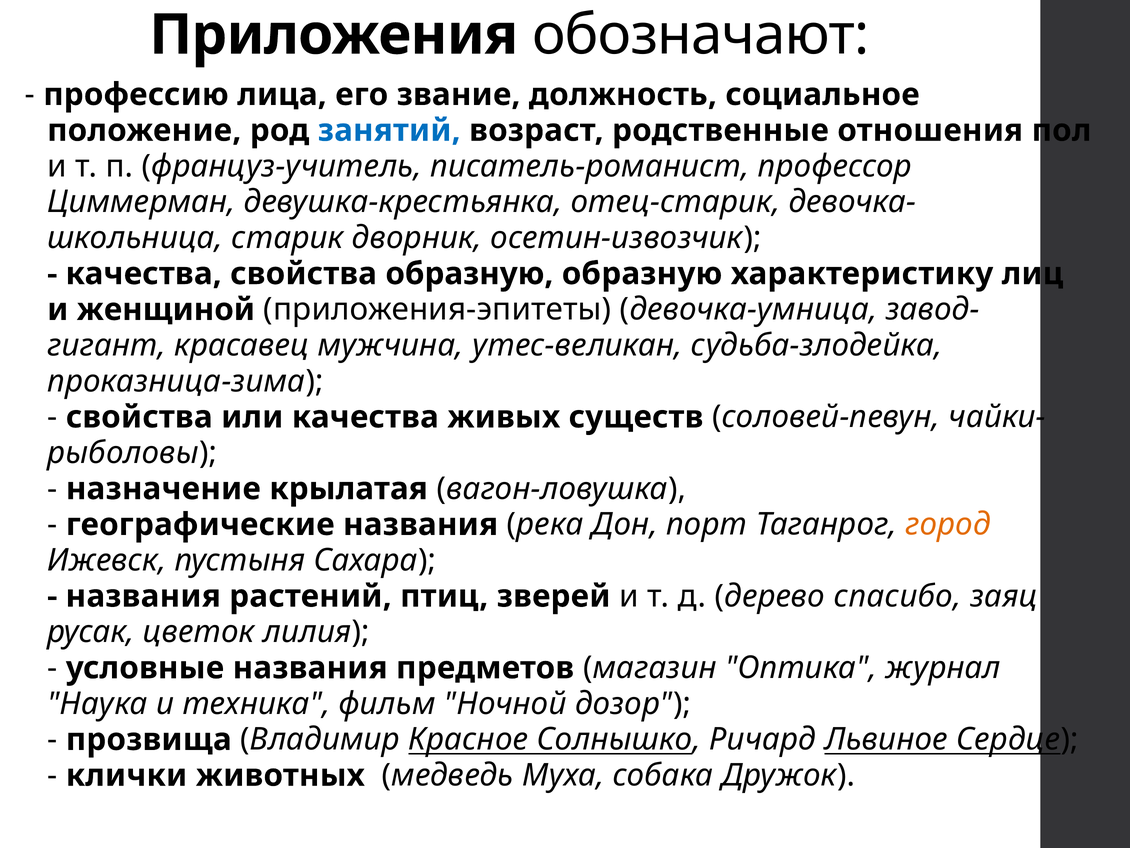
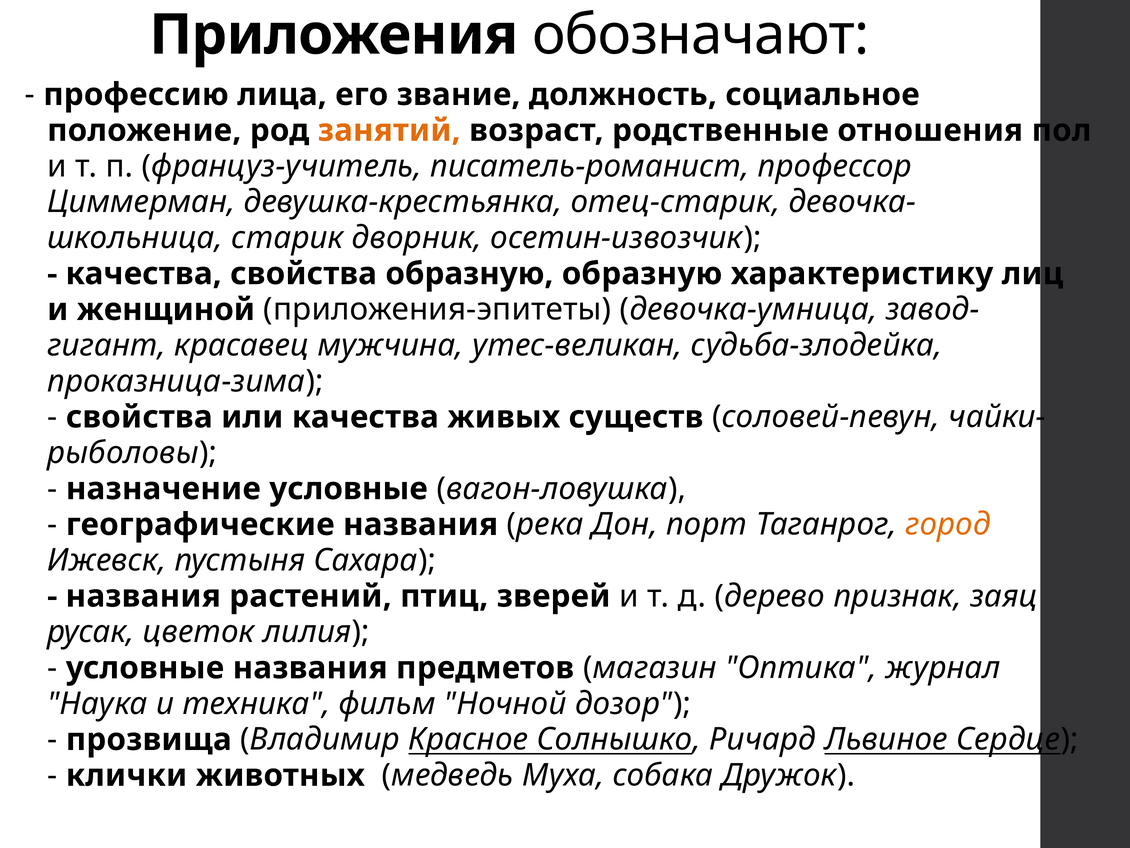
занятий colour: blue -> orange (389, 130)
назначение крылатая: крылатая -> условные (349, 488)
спасибо: спасибо -> признак (898, 596)
